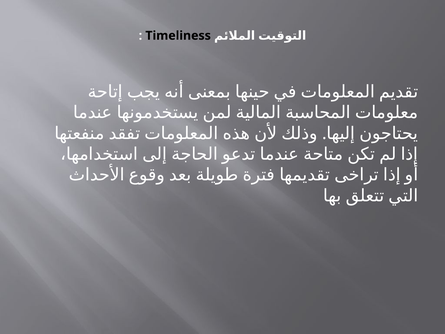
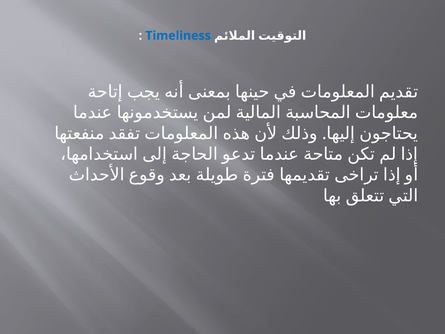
Timeliness colour: black -> blue (178, 36)
